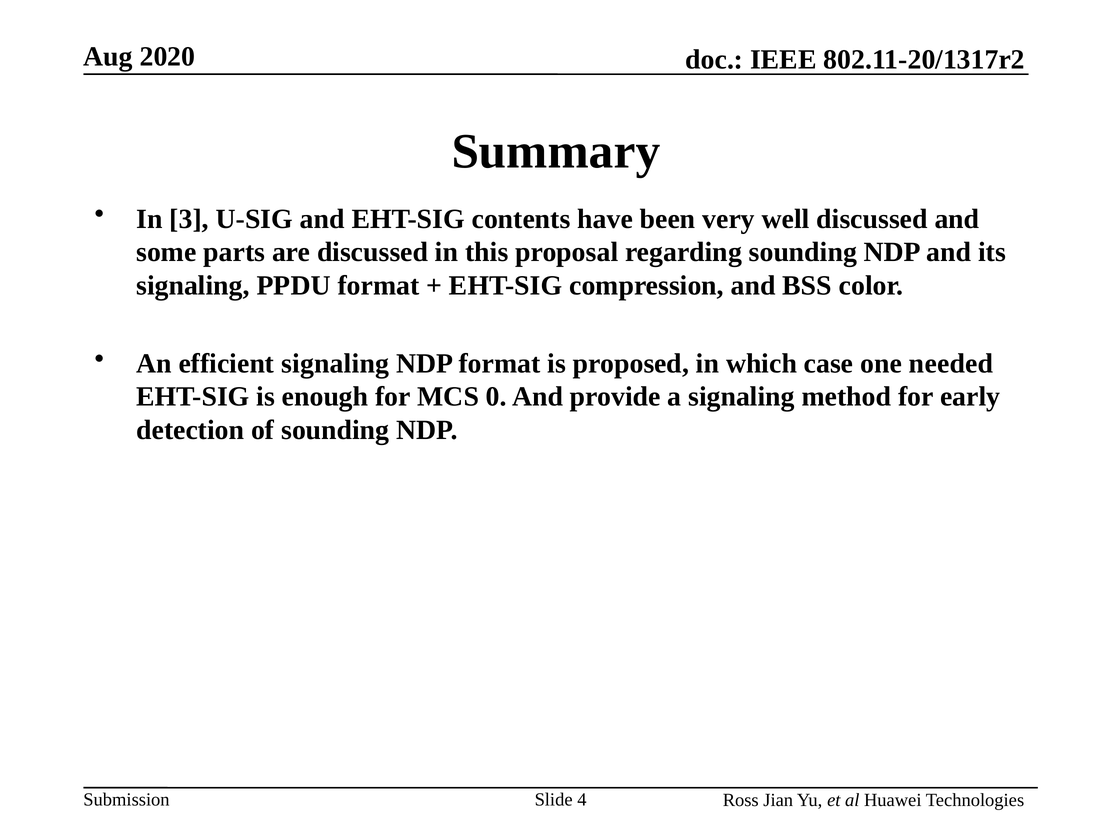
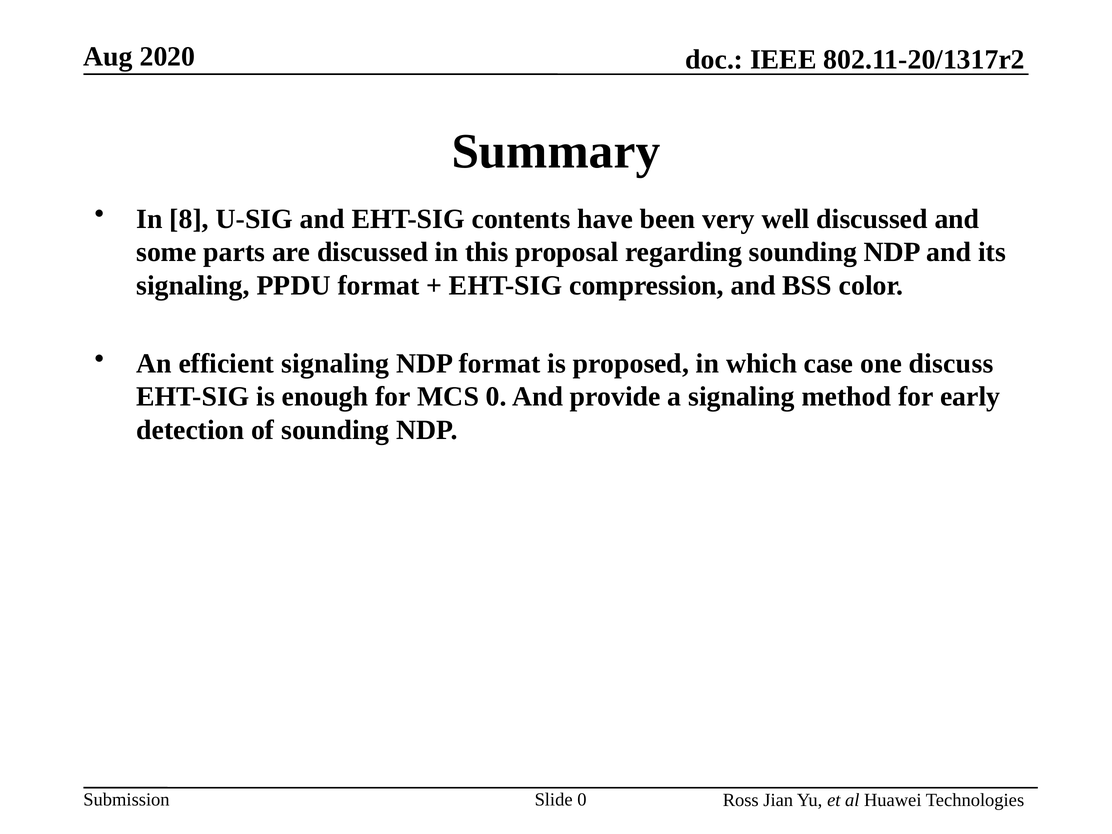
3: 3 -> 8 (189, 219)
needed: needed -> discuss (951, 363)
Slide 4: 4 -> 0 (582, 800)
